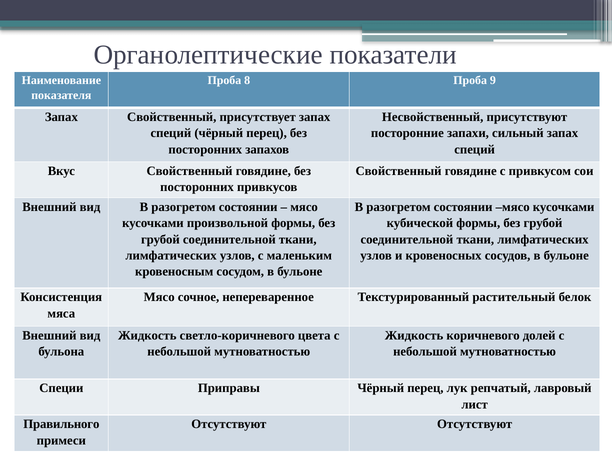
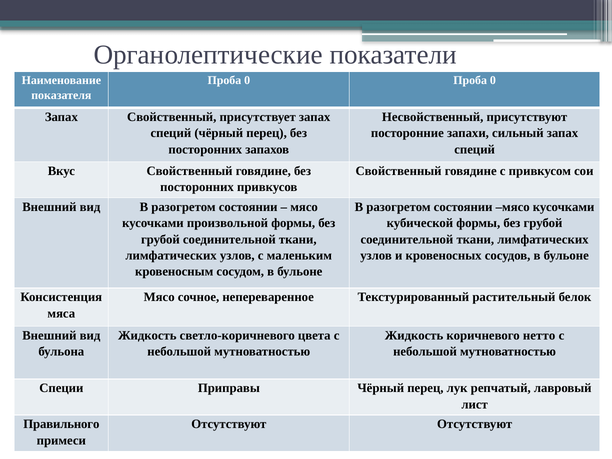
8: 8 -> 0 (247, 80)
9: 9 -> 0 (493, 80)
долей: долей -> нетто (539, 335)
